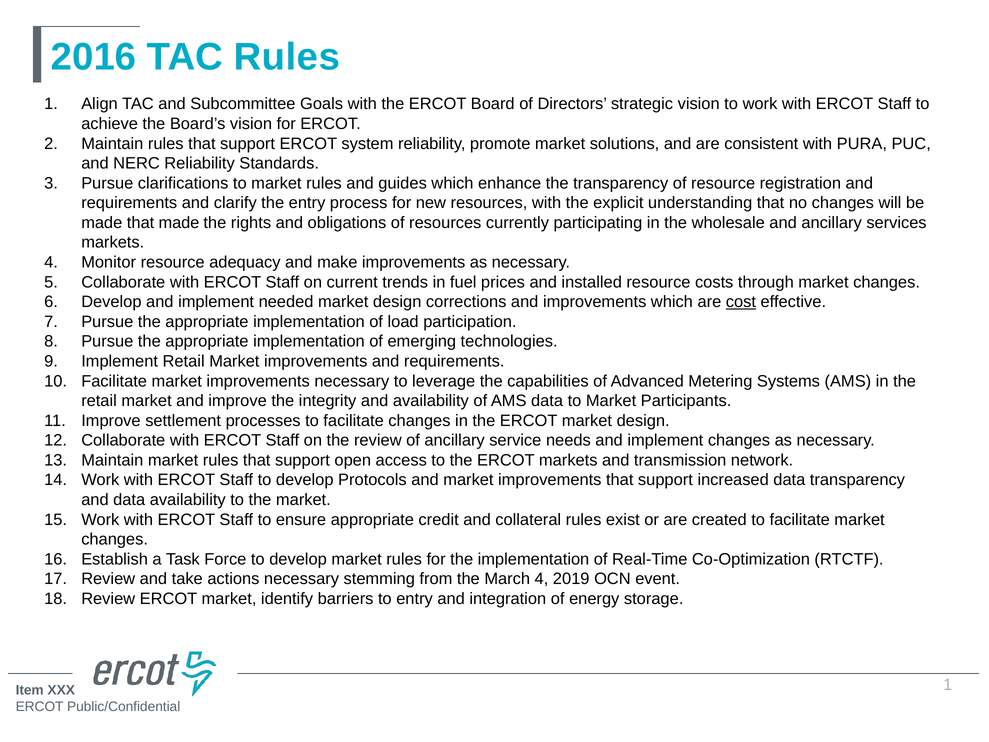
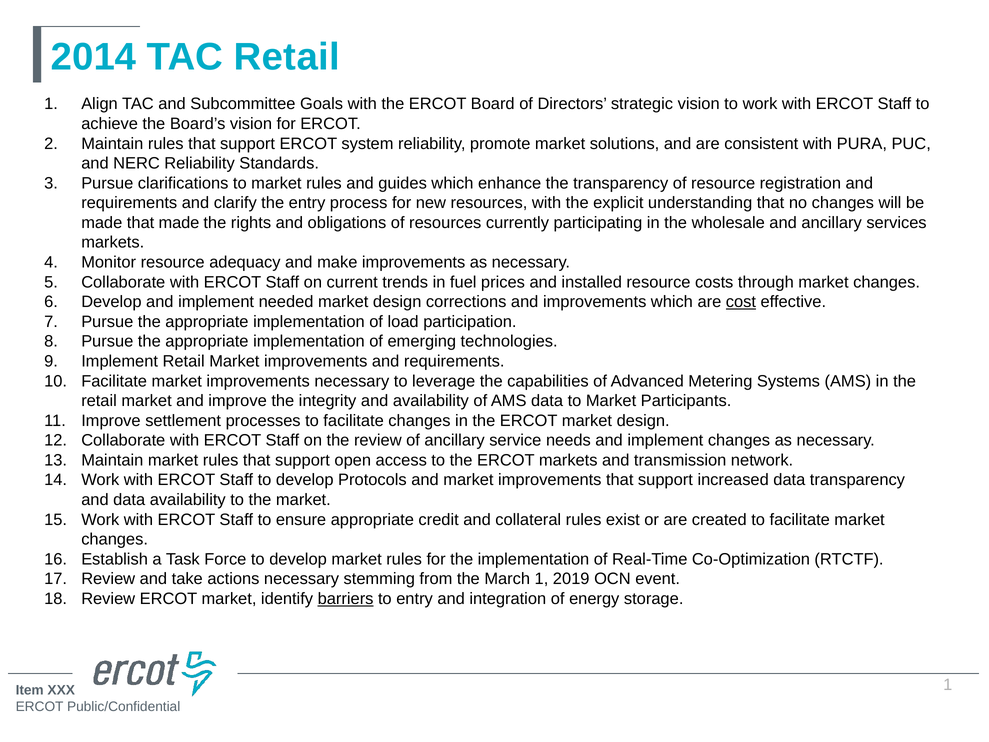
2016: 2016 -> 2014 (94, 57)
TAC Rules: Rules -> Retail (287, 57)
March 4: 4 -> 1 (541, 579)
barriers underline: none -> present (346, 599)
